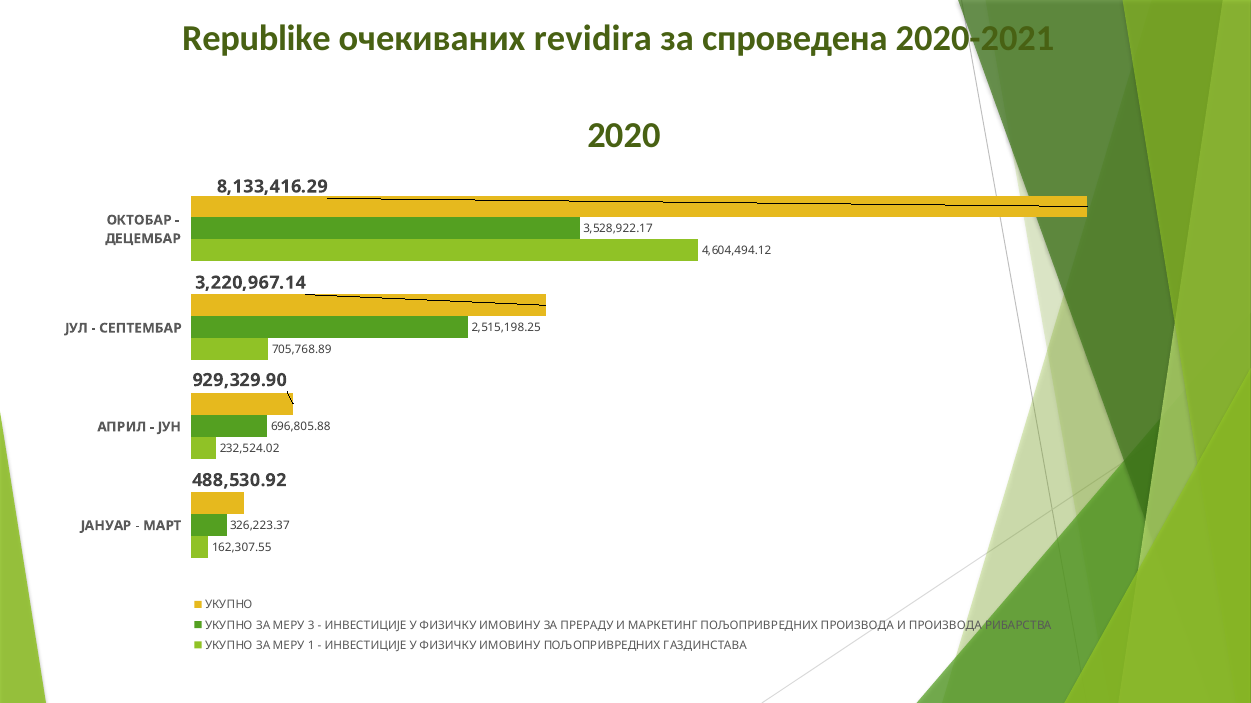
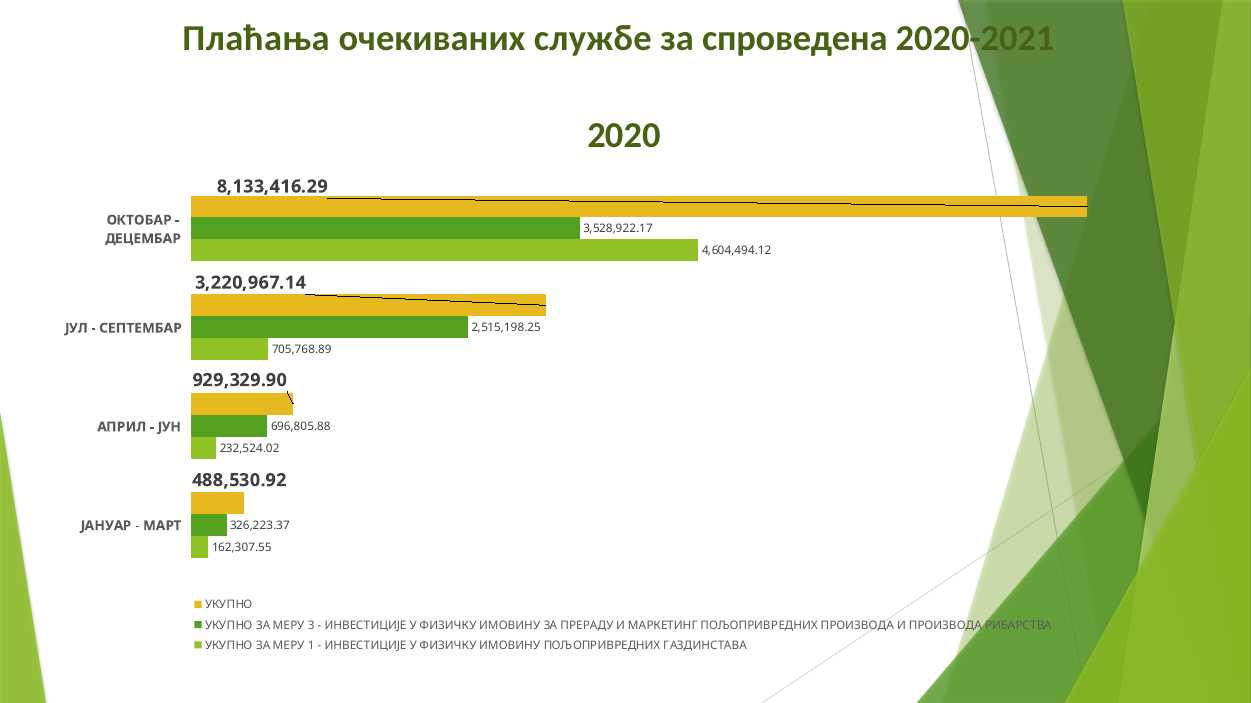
Republike: Republike -> Плаћања (256, 39)
revidira: revidira -> службе (593, 39)
